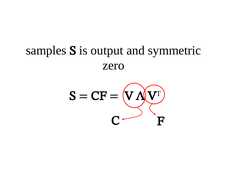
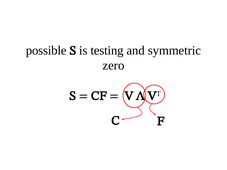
samples: samples -> possible (46, 50)
output: output -> testing (107, 50)
